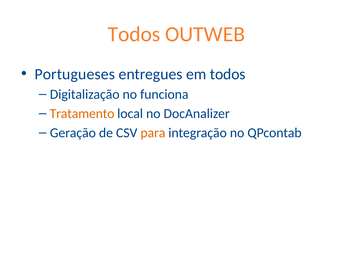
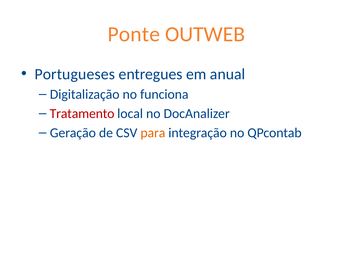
Todos: Todos -> Ponte (134, 34)
em todos: todos -> anual (228, 74)
Tratamento colour: orange -> red (82, 114)
